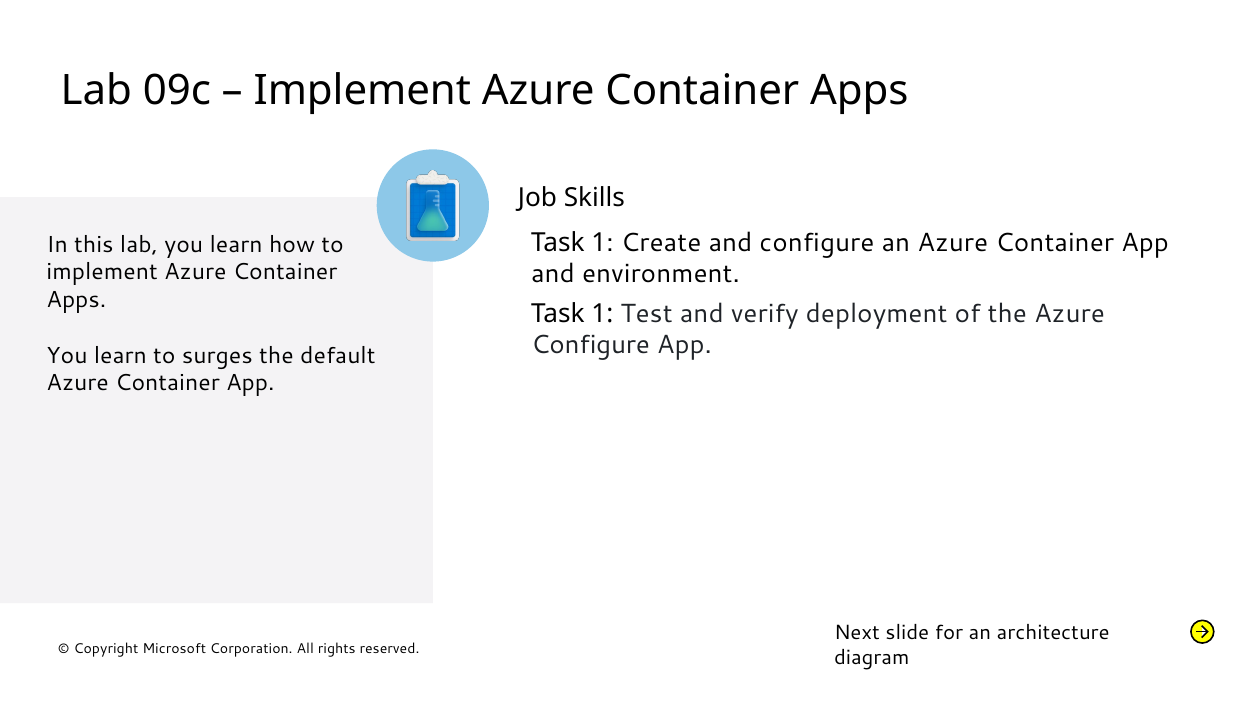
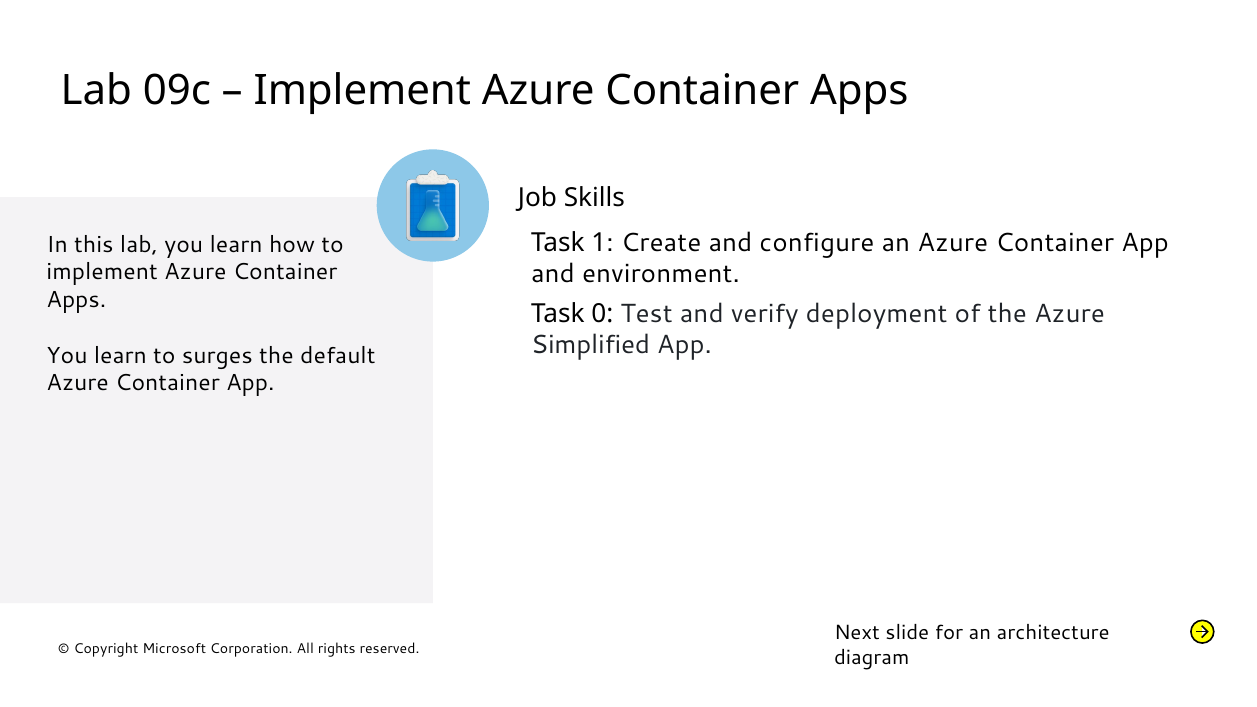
1: 1 -> 0 (602, 313)
Configure: Configure -> Simplified (591, 345)
